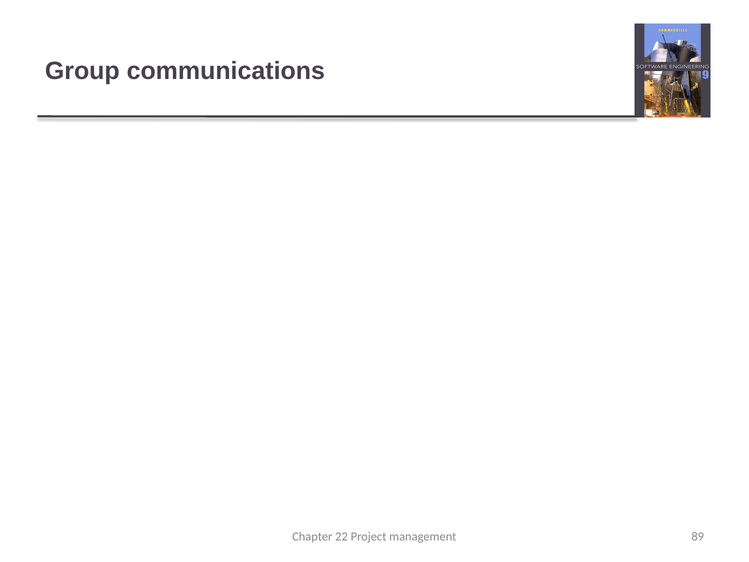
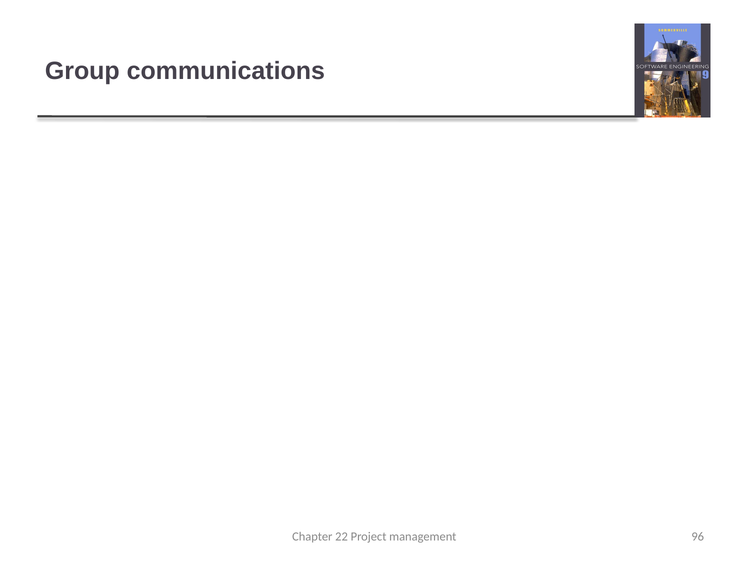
89: 89 -> 96 (698, 536)
